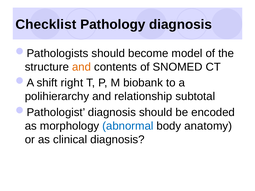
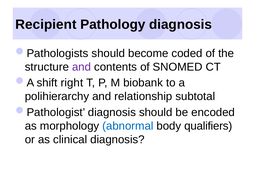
Checklist: Checklist -> Recipient (46, 25)
model: model -> coded (187, 53)
and colour: orange -> purple (82, 67)
anatomy: anatomy -> qualifiers (208, 126)
